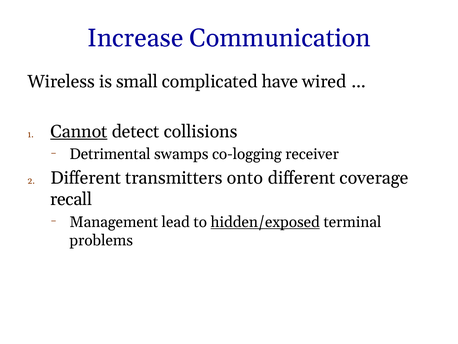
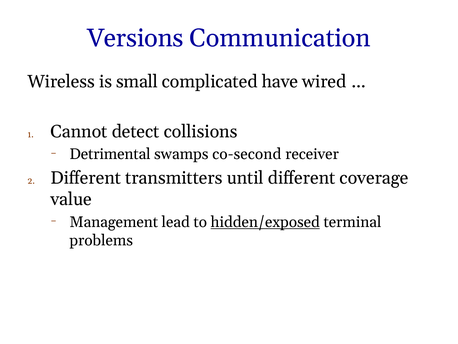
Increase: Increase -> Versions (135, 38)
Cannot underline: present -> none (79, 131)
co-logging: co-logging -> co-second (247, 154)
onto: onto -> until (245, 178)
recall: recall -> value (71, 199)
